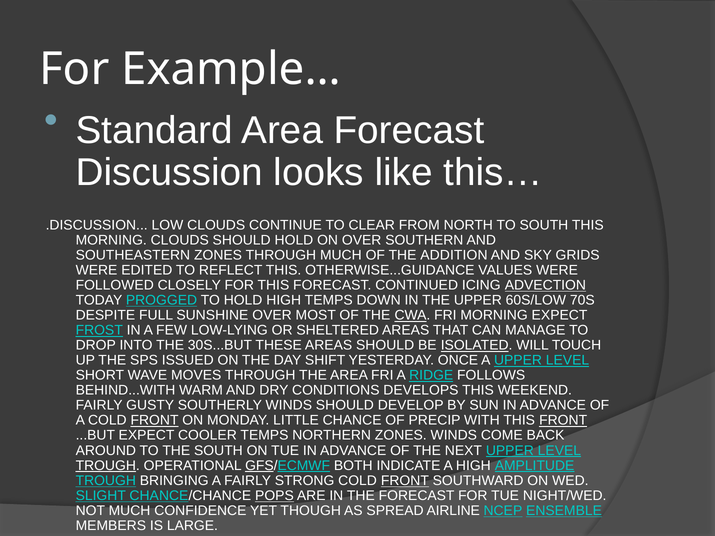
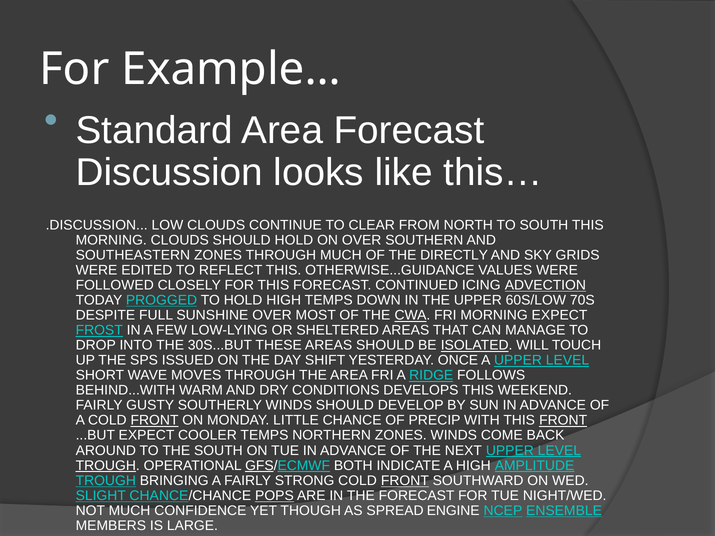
ADDITION: ADDITION -> DIRECTLY (454, 255)
AIRLINE: AIRLINE -> ENGINE (453, 511)
